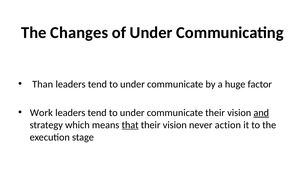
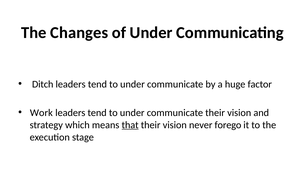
Than: Than -> Ditch (43, 84)
and underline: present -> none (261, 112)
action: action -> forego (228, 125)
